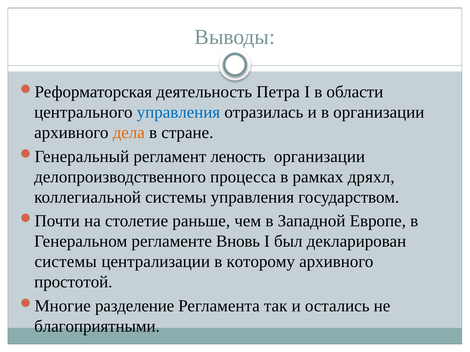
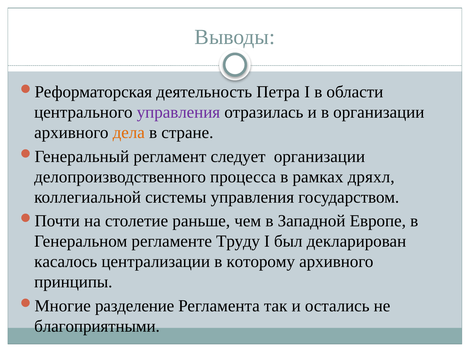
управления colour: blue -> purple (178, 113)
леность: леность -> следует (238, 157)
Вновь: Вновь -> Труду (238, 242)
системы: системы -> касалось (66, 262)
простотой: простотой -> принципы (73, 282)
